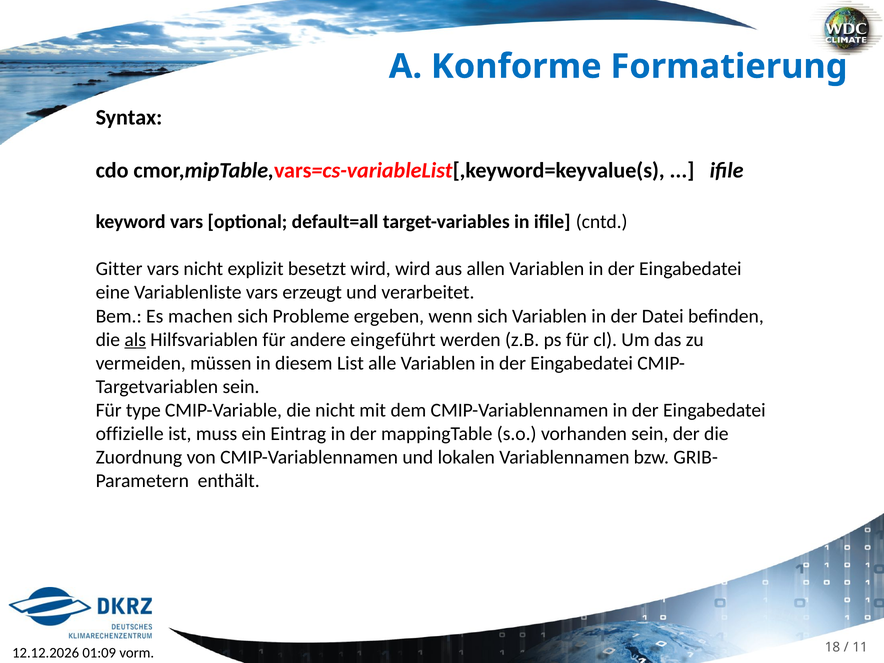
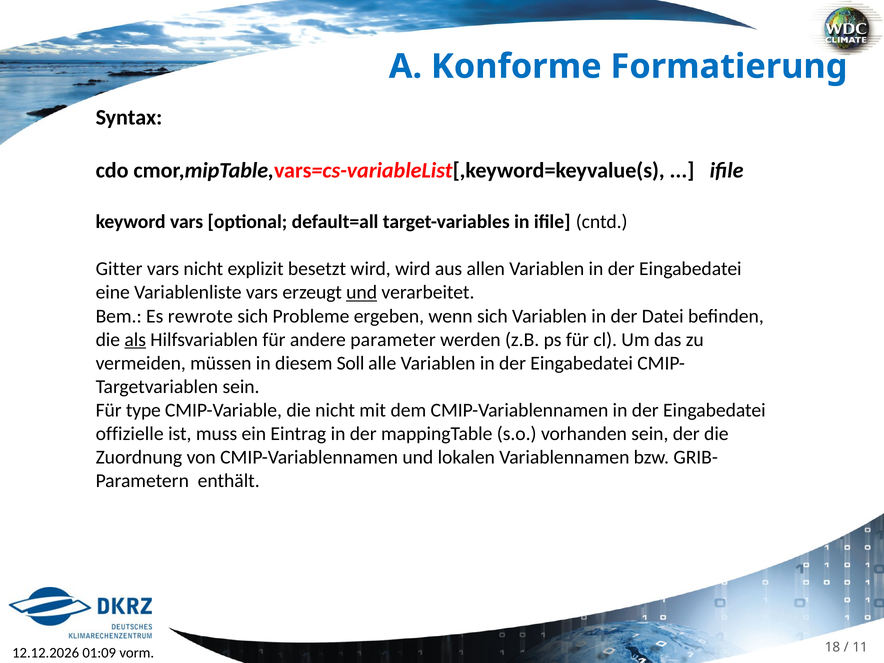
und underline: none -> present (362, 293)
machen: machen -> rewrote (200, 316)
eingeführt: eingeführt -> parameter (393, 340)
List: List -> Soll (351, 363)
